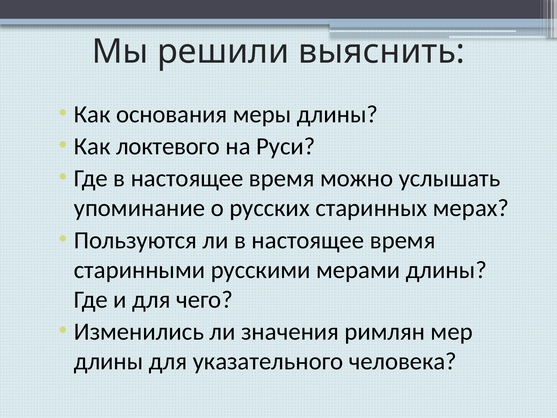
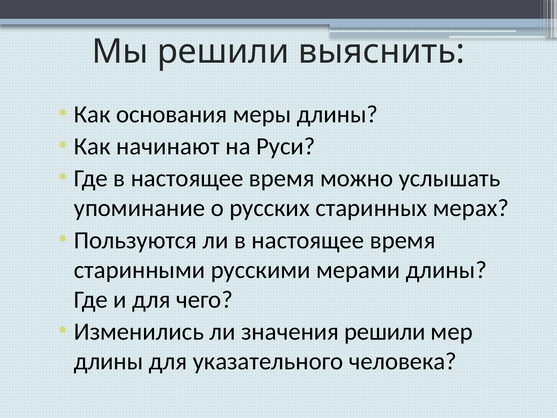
локтевого: локтевого -> начинают (168, 146)
значения римлян: римлян -> решили (385, 331)
